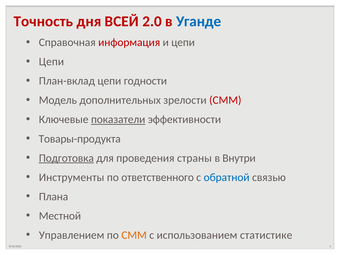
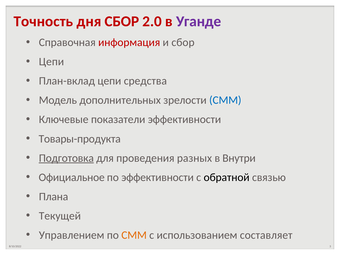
дня ВСЕЙ: ВСЕЙ -> СБОР (122, 21)
Уганде colour: blue -> purple (199, 21)
и цепи: цепи -> сбор (183, 42)
годности: годности -> средства (145, 81)
CMM colour: red -> blue (225, 100)
показатели underline: present -> none (118, 120)
страны: страны -> разных (194, 158)
Инструменты: Инструменты -> Официальное (72, 177)
по ответственного: ответственного -> эффективности (158, 177)
обратной colour: blue -> black (227, 177)
Местной: Местной -> Текущей (60, 216)
статистике: статистике -> составляет (266, 235)
